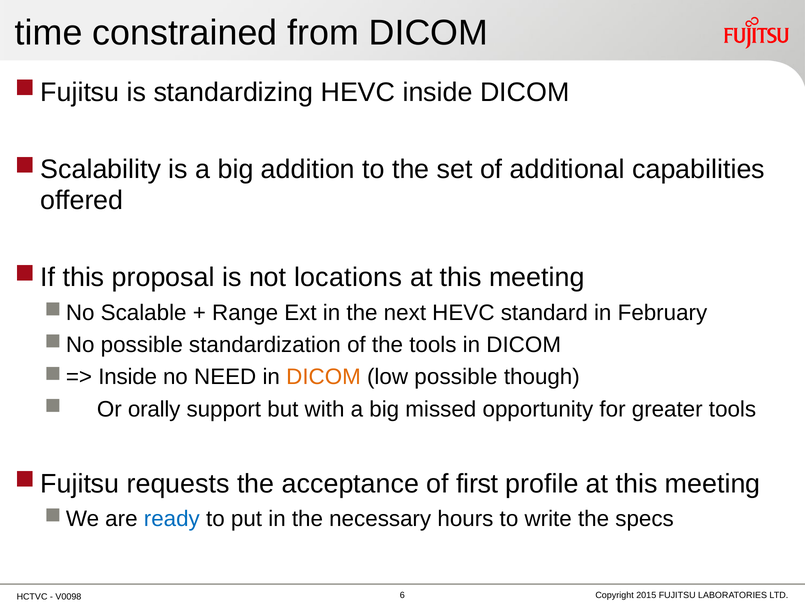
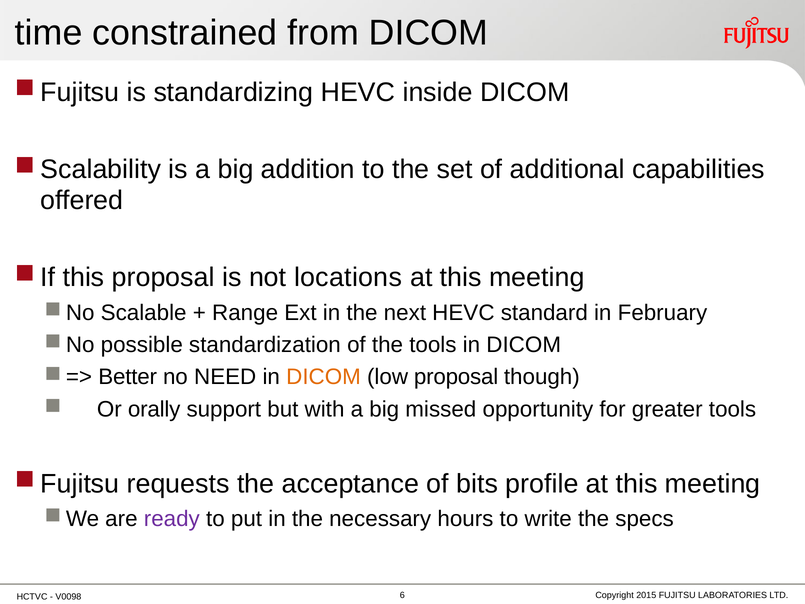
Inside: Inside -> Better (128, 377)
low possible: possible -> proposal (456, 377)
first: first -> bits (477, 484)
ready colour: blue -> purple (172, 519)
